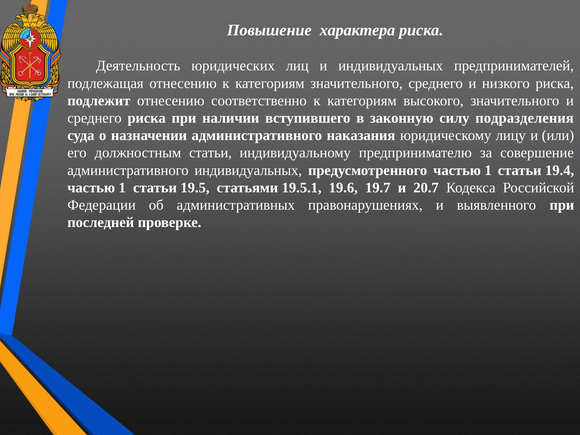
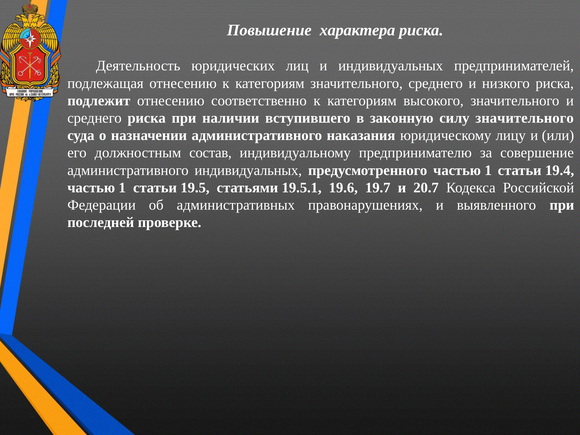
силу подразделения: подразделения -> значительного (525, 118)
должностным статьи: статьи -> состав (210, 153)
